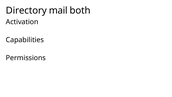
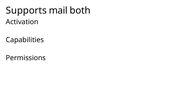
Directory: Directory -> Supports (26, 10)
